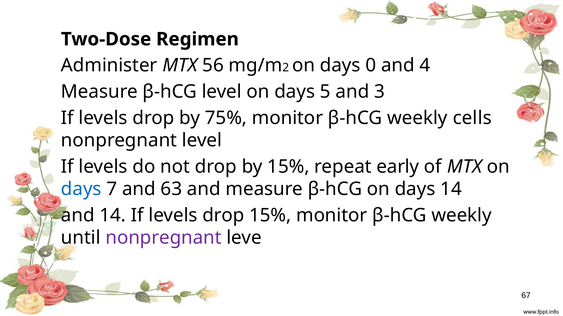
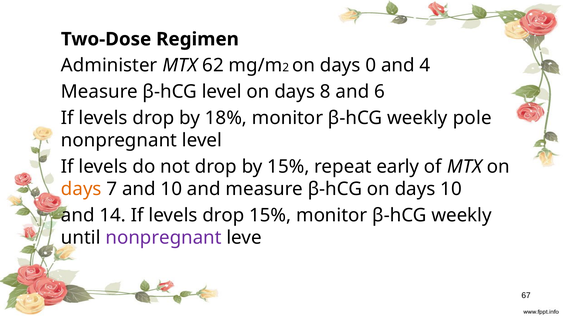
56: 56 -> 62 (213, 66)
5: 5 -> 8 (325, 92)
3: 3 -> 6 (379, 92)
75%: 75% -> 18% (226, 118)
cells: cells -> pole (472, 118)
days colour: blue -> orange (81, 189)
and 63: 63 -> 10 (171, 189)
days 14: 14 -> 10 (451, 189)
